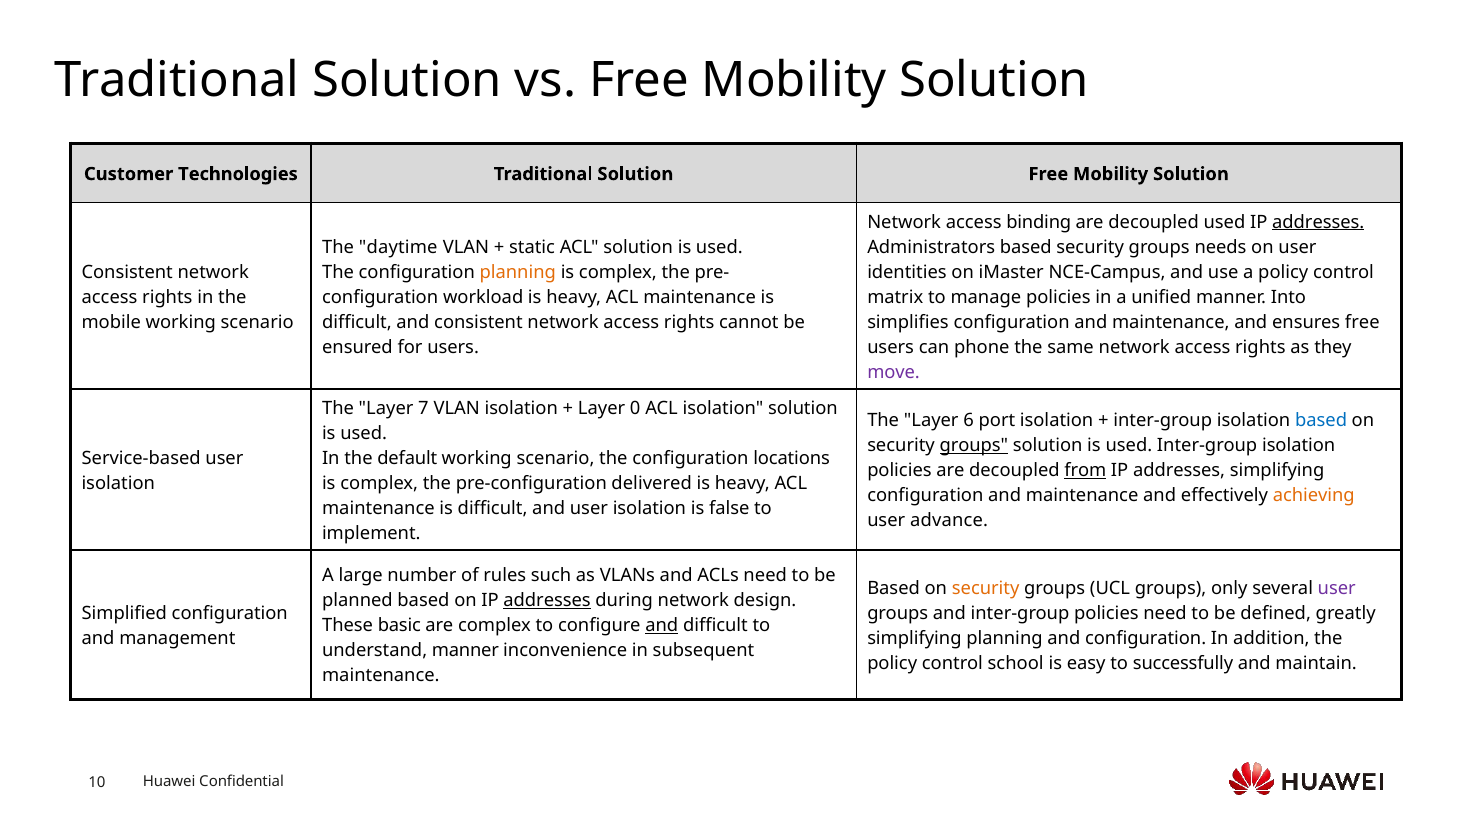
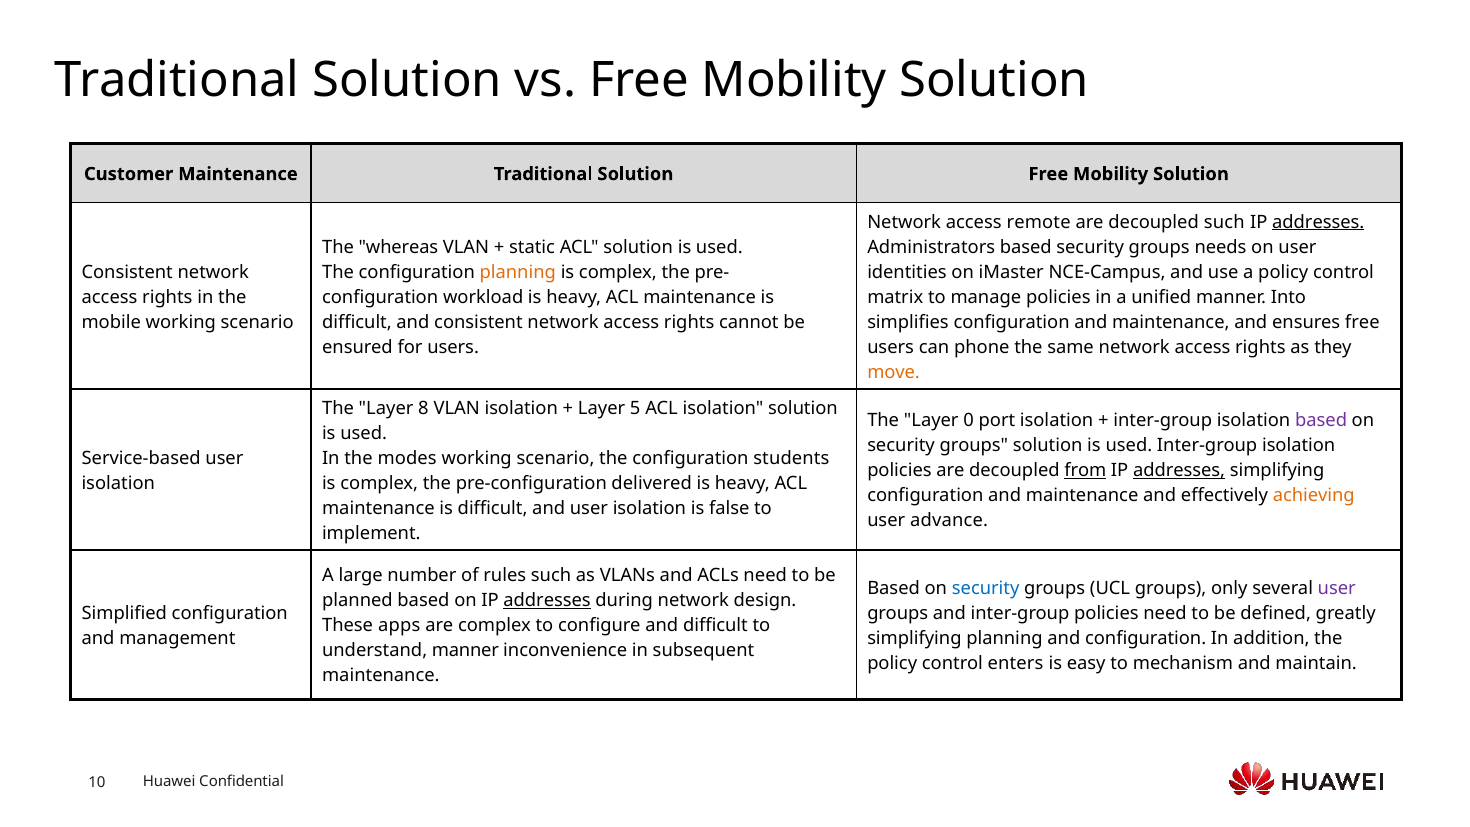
Customer Technologies: Technologies -> Maintenance (238, 174)
binding: binding -> remote (1039, 222)
decoupled used: used -> such (1224, 222)
daytime: daytime -> whereas (398, 247)
move colour: purple -> orange (894, 372)
7: 7 -> 8 (423, 408)
0: 0 -> 5 (635, 408)
6: 6 -> 0 (969, 420)
based colour: blue -> purple (1321, 420)
groups underline: present -> none (974, 445)
default: default -> modes (407, 458)
locations: locations -> students (791, 458)
addresses underline: none -> present (1179, 470)
security colour: orange -> blue (986, 588)
basic: basic -> apps (399, 626)
and underline: present -> none (662, 626)
school: school -> enters (1016, 663)
successfully: successfully -> mechanism (1183, 663)
